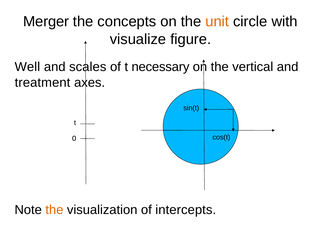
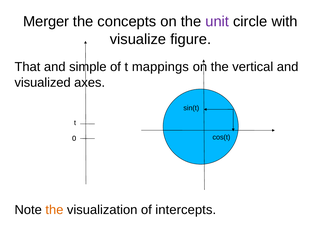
unit colour: orange -> purple (217, 22)
Well: Well -> That (27, 67)
scales: scales -> simple (88, 67)
necessary: necessary -> mappings (160, 67)
treatment: treatment -> visualized (43, 82)
